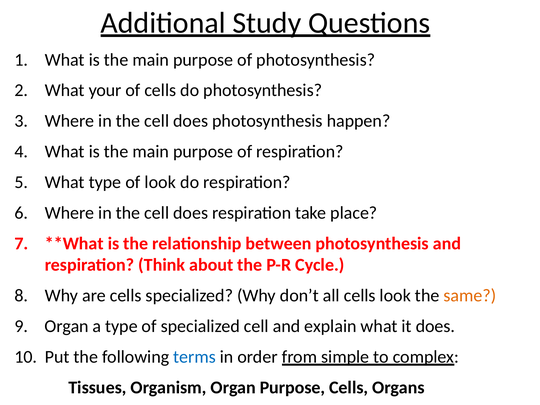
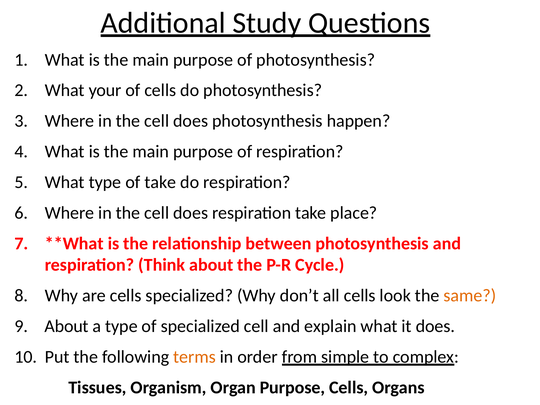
of look: look -> take (160, 182)
Organ: Organ -> About (67, 326)
terms colour: blue -> orange (195, 357)
